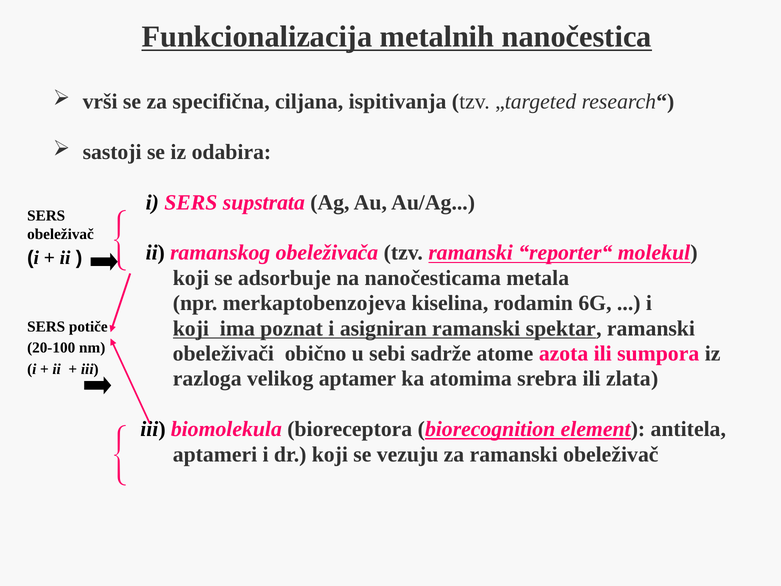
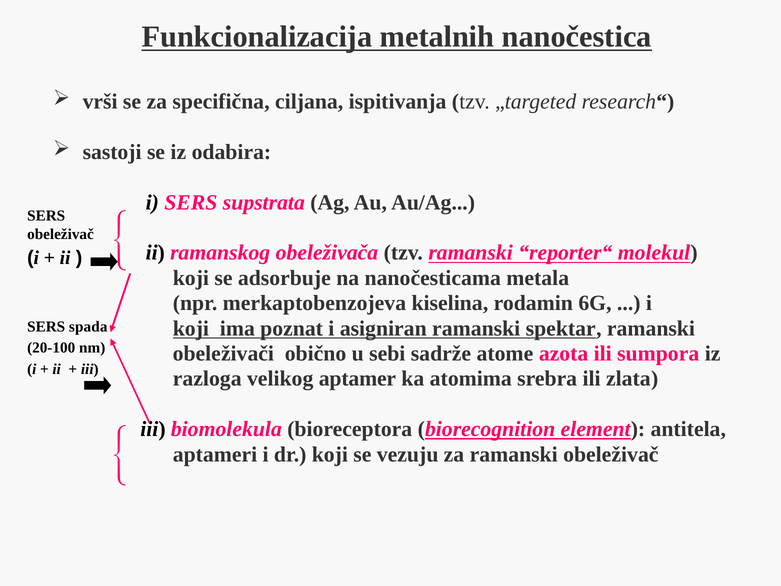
potiče: potiče -> spada (88, 326)
